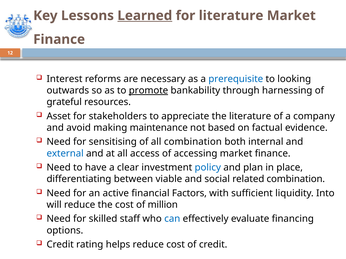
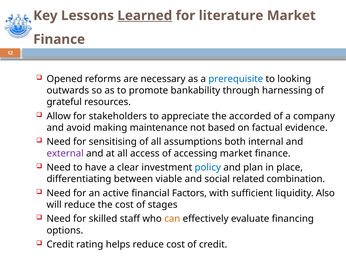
Interest: Interest -> Opened (65, 79)
promote underline: present -> none (148, 91)
Asset: Asset -> Allow (59, 116)
the literature: literature -> accorded (250, 116)
all combination: combination -> assumptions (193, 142)
external colour: blue -> purple (65, 154)
Into: Into -> Also (325, 194)
million: million -> stages (163, 205)
can colour: blue -> orange (172, 219)
